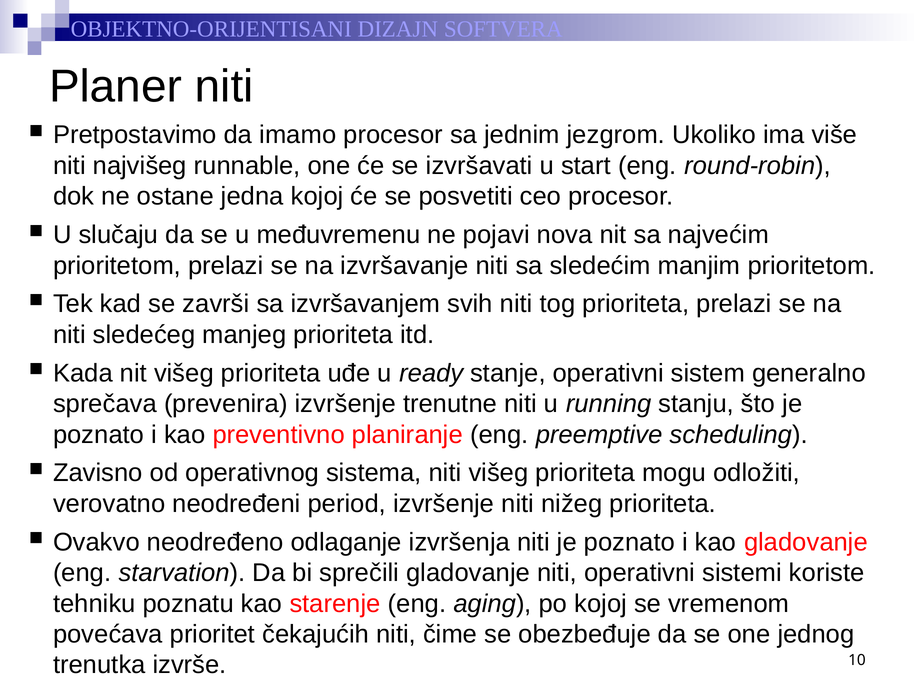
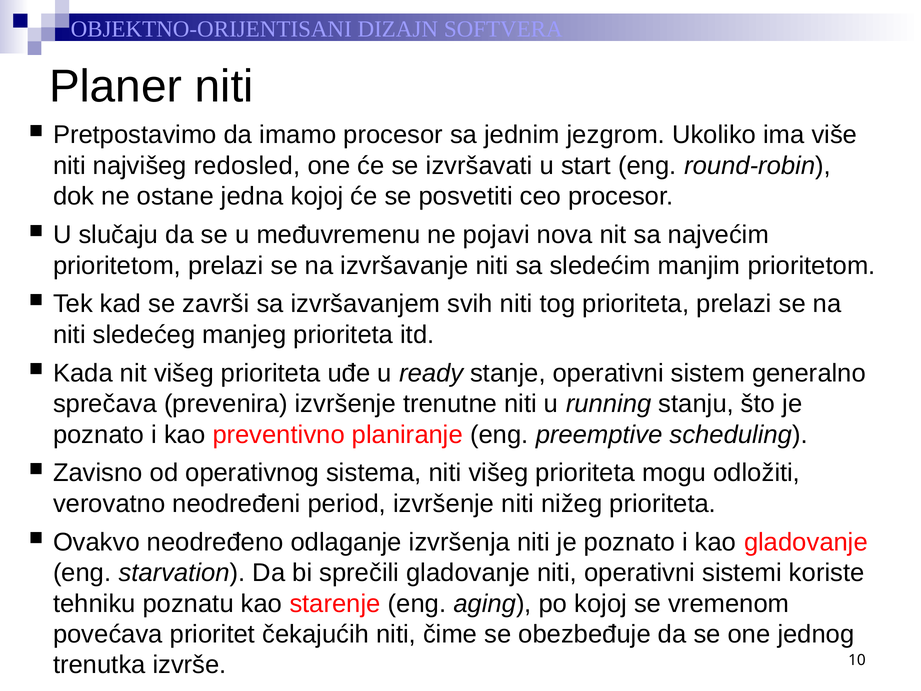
runnable: runnable -> redosled (247, 166)
